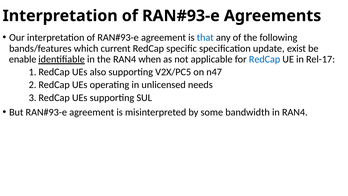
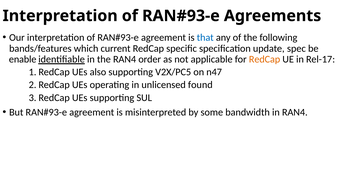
exist: exist -> spec (296, 48)
when: when -> order (150, 59)
RedCap colour: blue -> orange (265, 59)
needs: needs -> found (200, 85)
